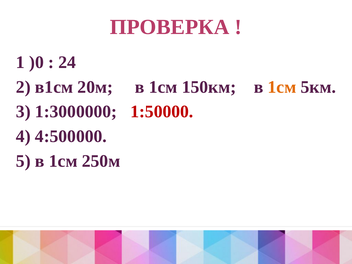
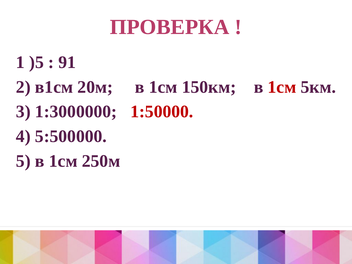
)0: )0 -> )5 (36, 62)
24: 24 -> 91 (67, 62)
1см colour: orange -> red (282, 87)
4:500000: 4:500000 -> 5:500000 (71, 136)
